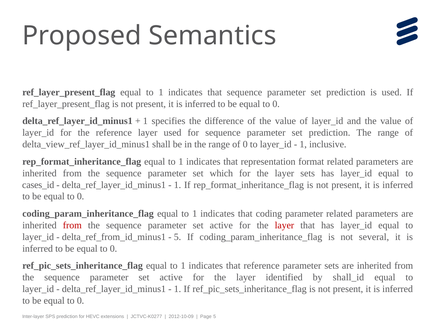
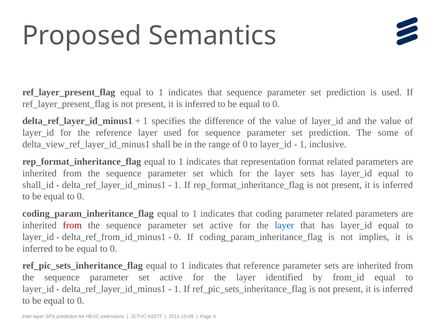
prediction The range: range -> some (388, 133)
cases_id: cases_id -> shall_id (38, 185)
layer colour: red -> blue (284, 225)
5: 5 -> 0 (178, 237)
several: several -> implies (374, 237)
shall_id: shall_id -> from_id (348, 277)
